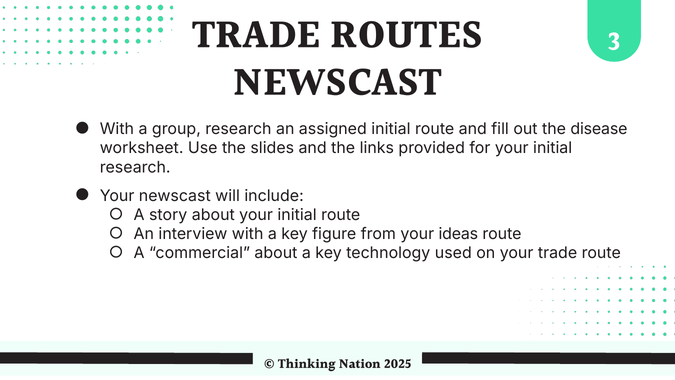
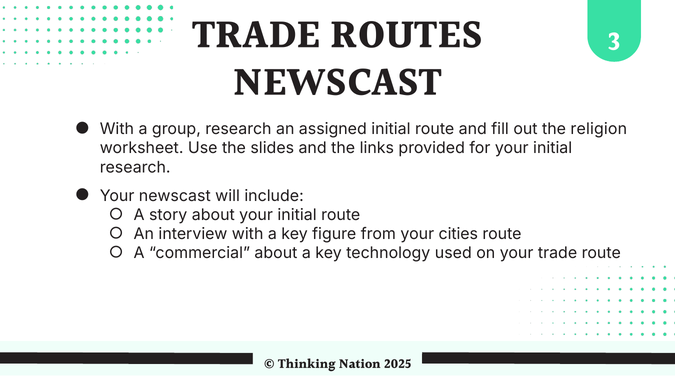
disease: disease -> religion (599, 129)
ideas: ideas -> cities (458, 234)
